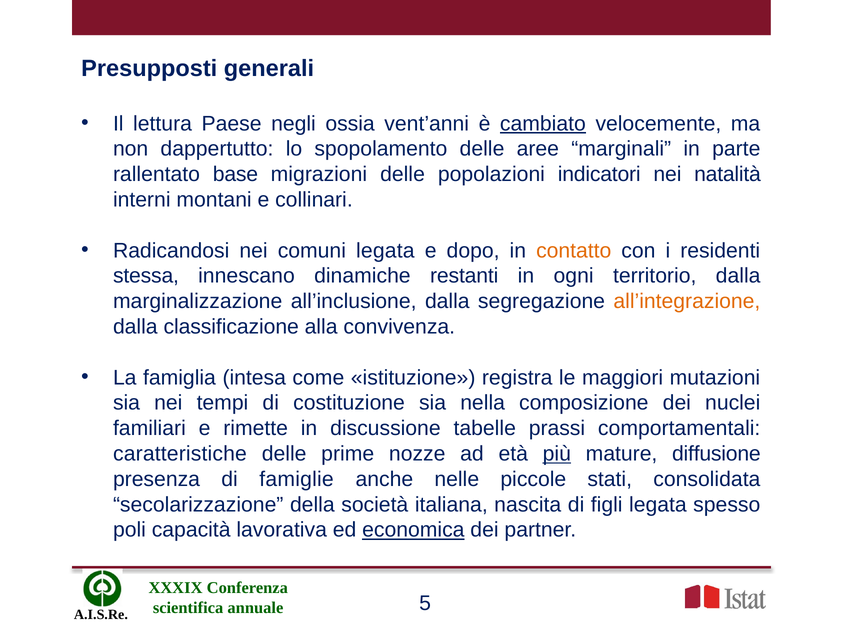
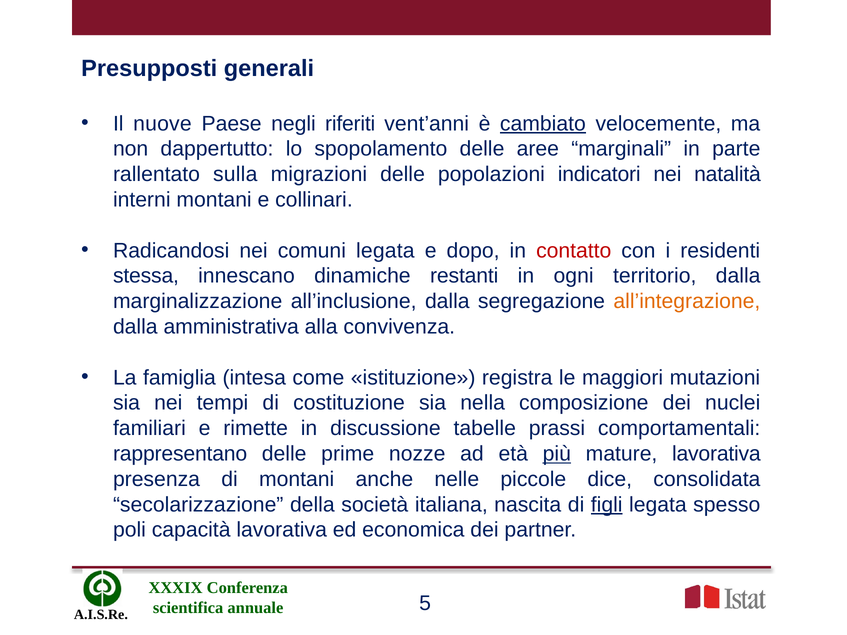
lettura: lettura -> nuove (162, 124)
ossia: ossia -> riferiti (350, 124)
base: base -> sulla (235, 174)
contatto colour: orange -> red (574, 251)
classificazione: classificazione -> amministrativa (231, 327)
caratteristiche: caratteristiche -> rappresentano (180, 454)
mature diffusione: diffusione -> lavorativa (716, 454)
di famiglie: famiglie -> montani (297, 479)
stati: stati -> dice (610, 479)
figli underline: none -> present (607, 505)
economica underline: present -> none (413, 530)
